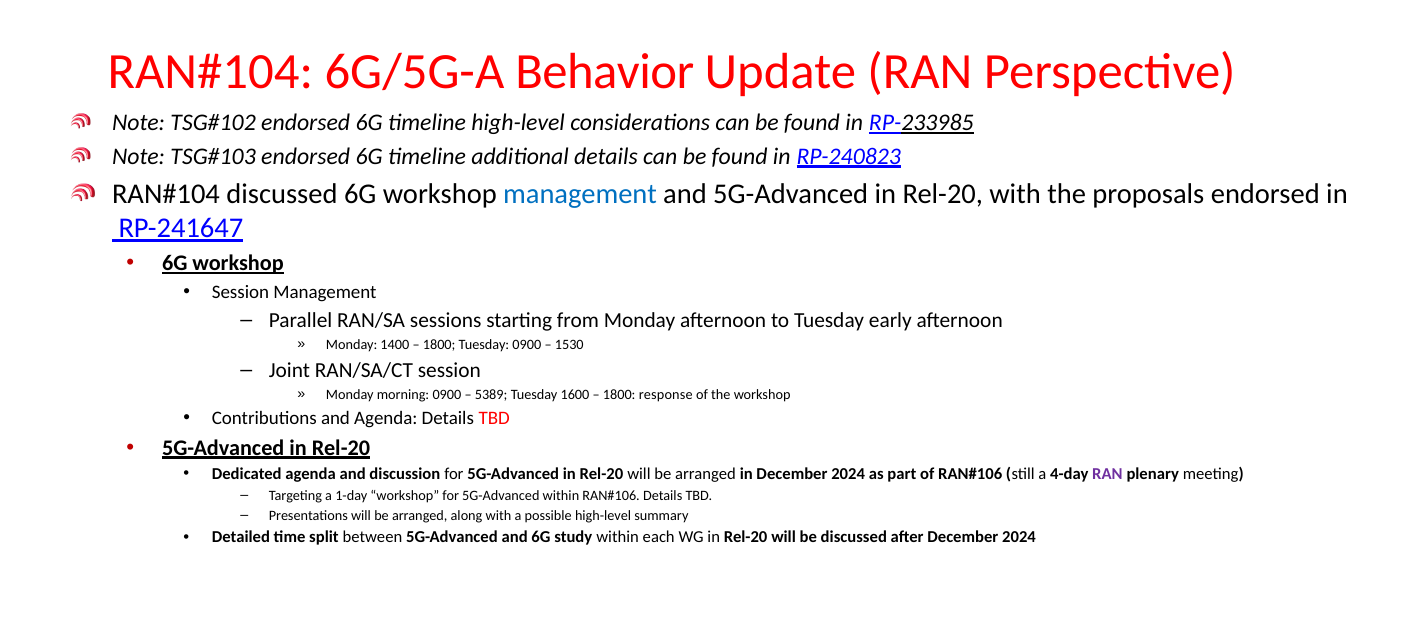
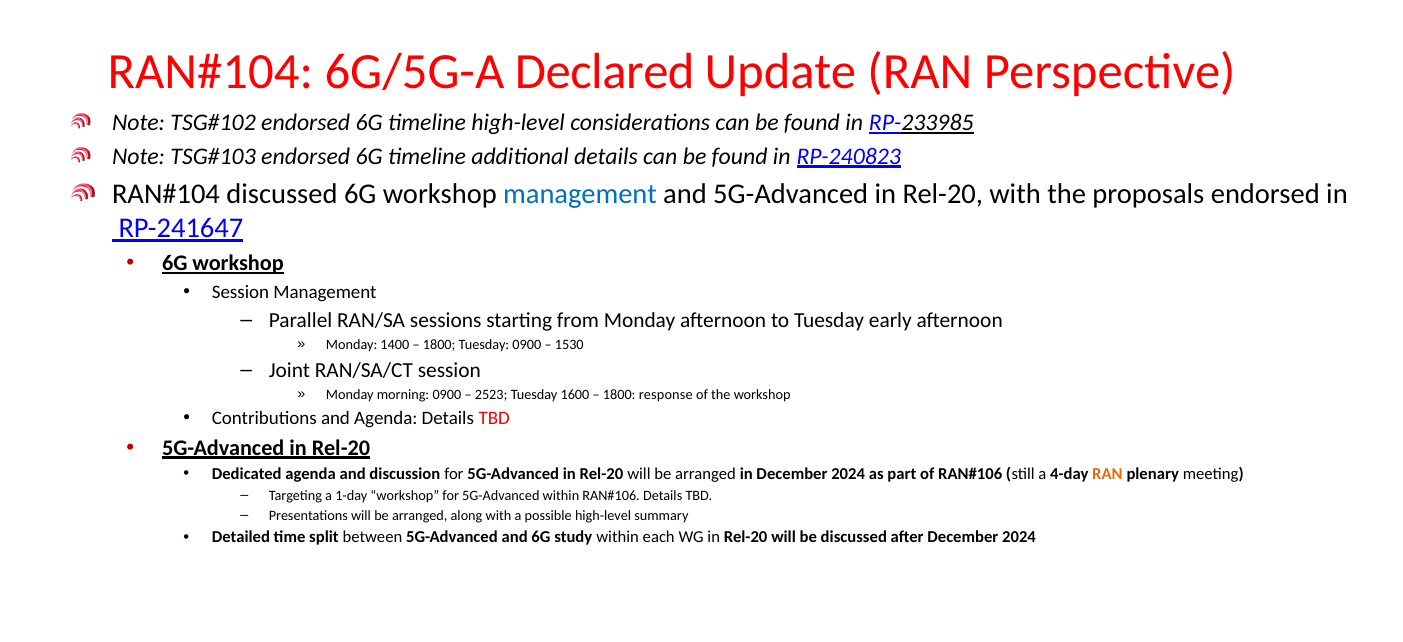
Behavior: Behavior -> Declared (605, 71)
5389: 5389 -> 2523 (491, 394)
RAN colour: purple -> orange (1107, 474)
